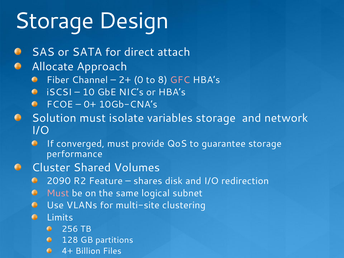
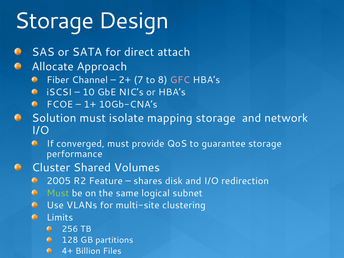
0: 0 -> 7 (139, 80)
0+: 0+ -> 1+ (90, 104)
variables: variables -> mapping (170, 118)
2090: 2090 -> 2005 (59, 181)
Must colour: pink -> light green (58, 193)
